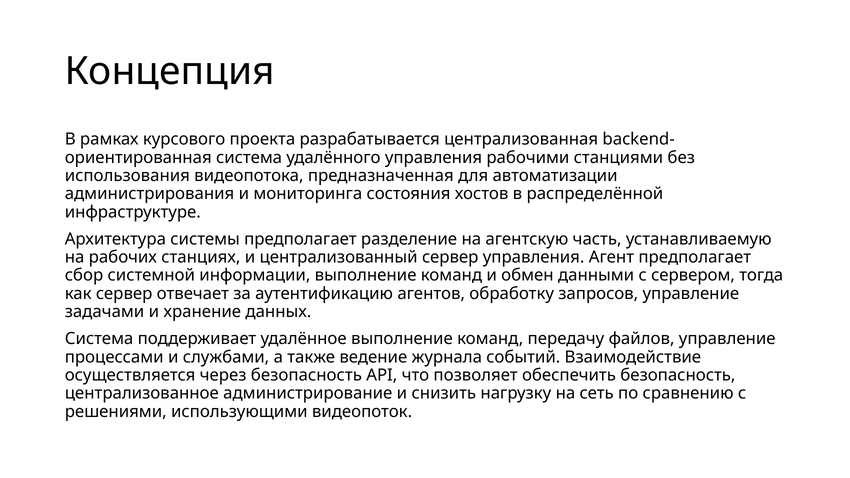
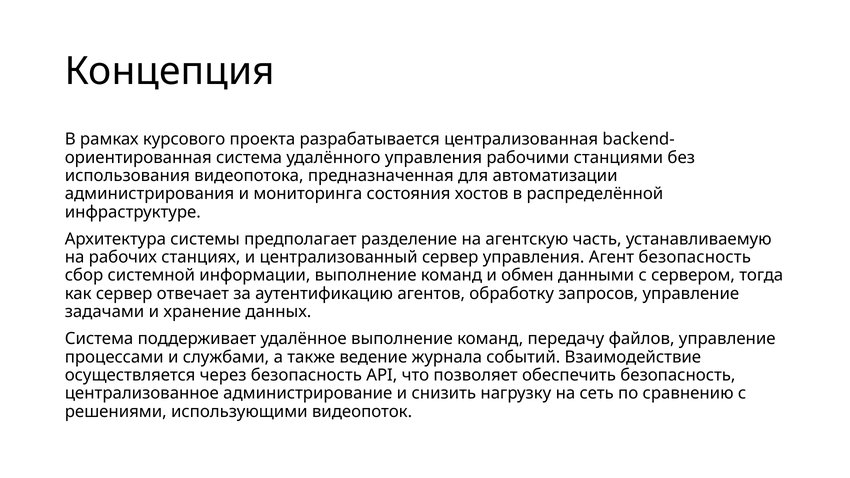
Агент предполагает: предполагает -> безопасность (695, 257)
